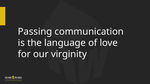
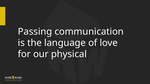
virginity: virginity -> physical (69, 54)
